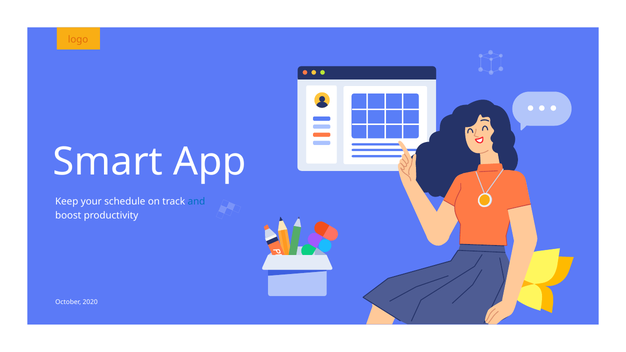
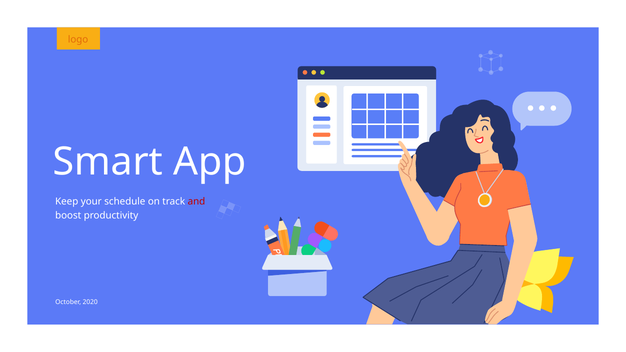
and colour: blue -> red (196, 201)
